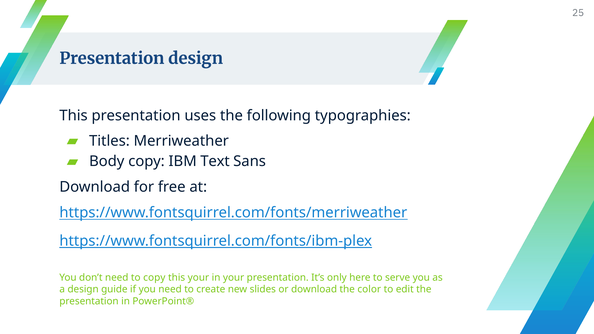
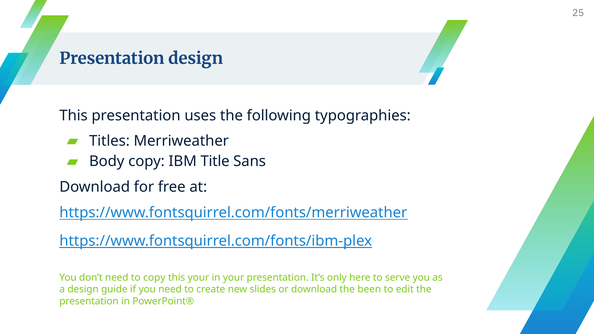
Text: Text -> Title (215, 161)
color: color -> been (369, 289)
